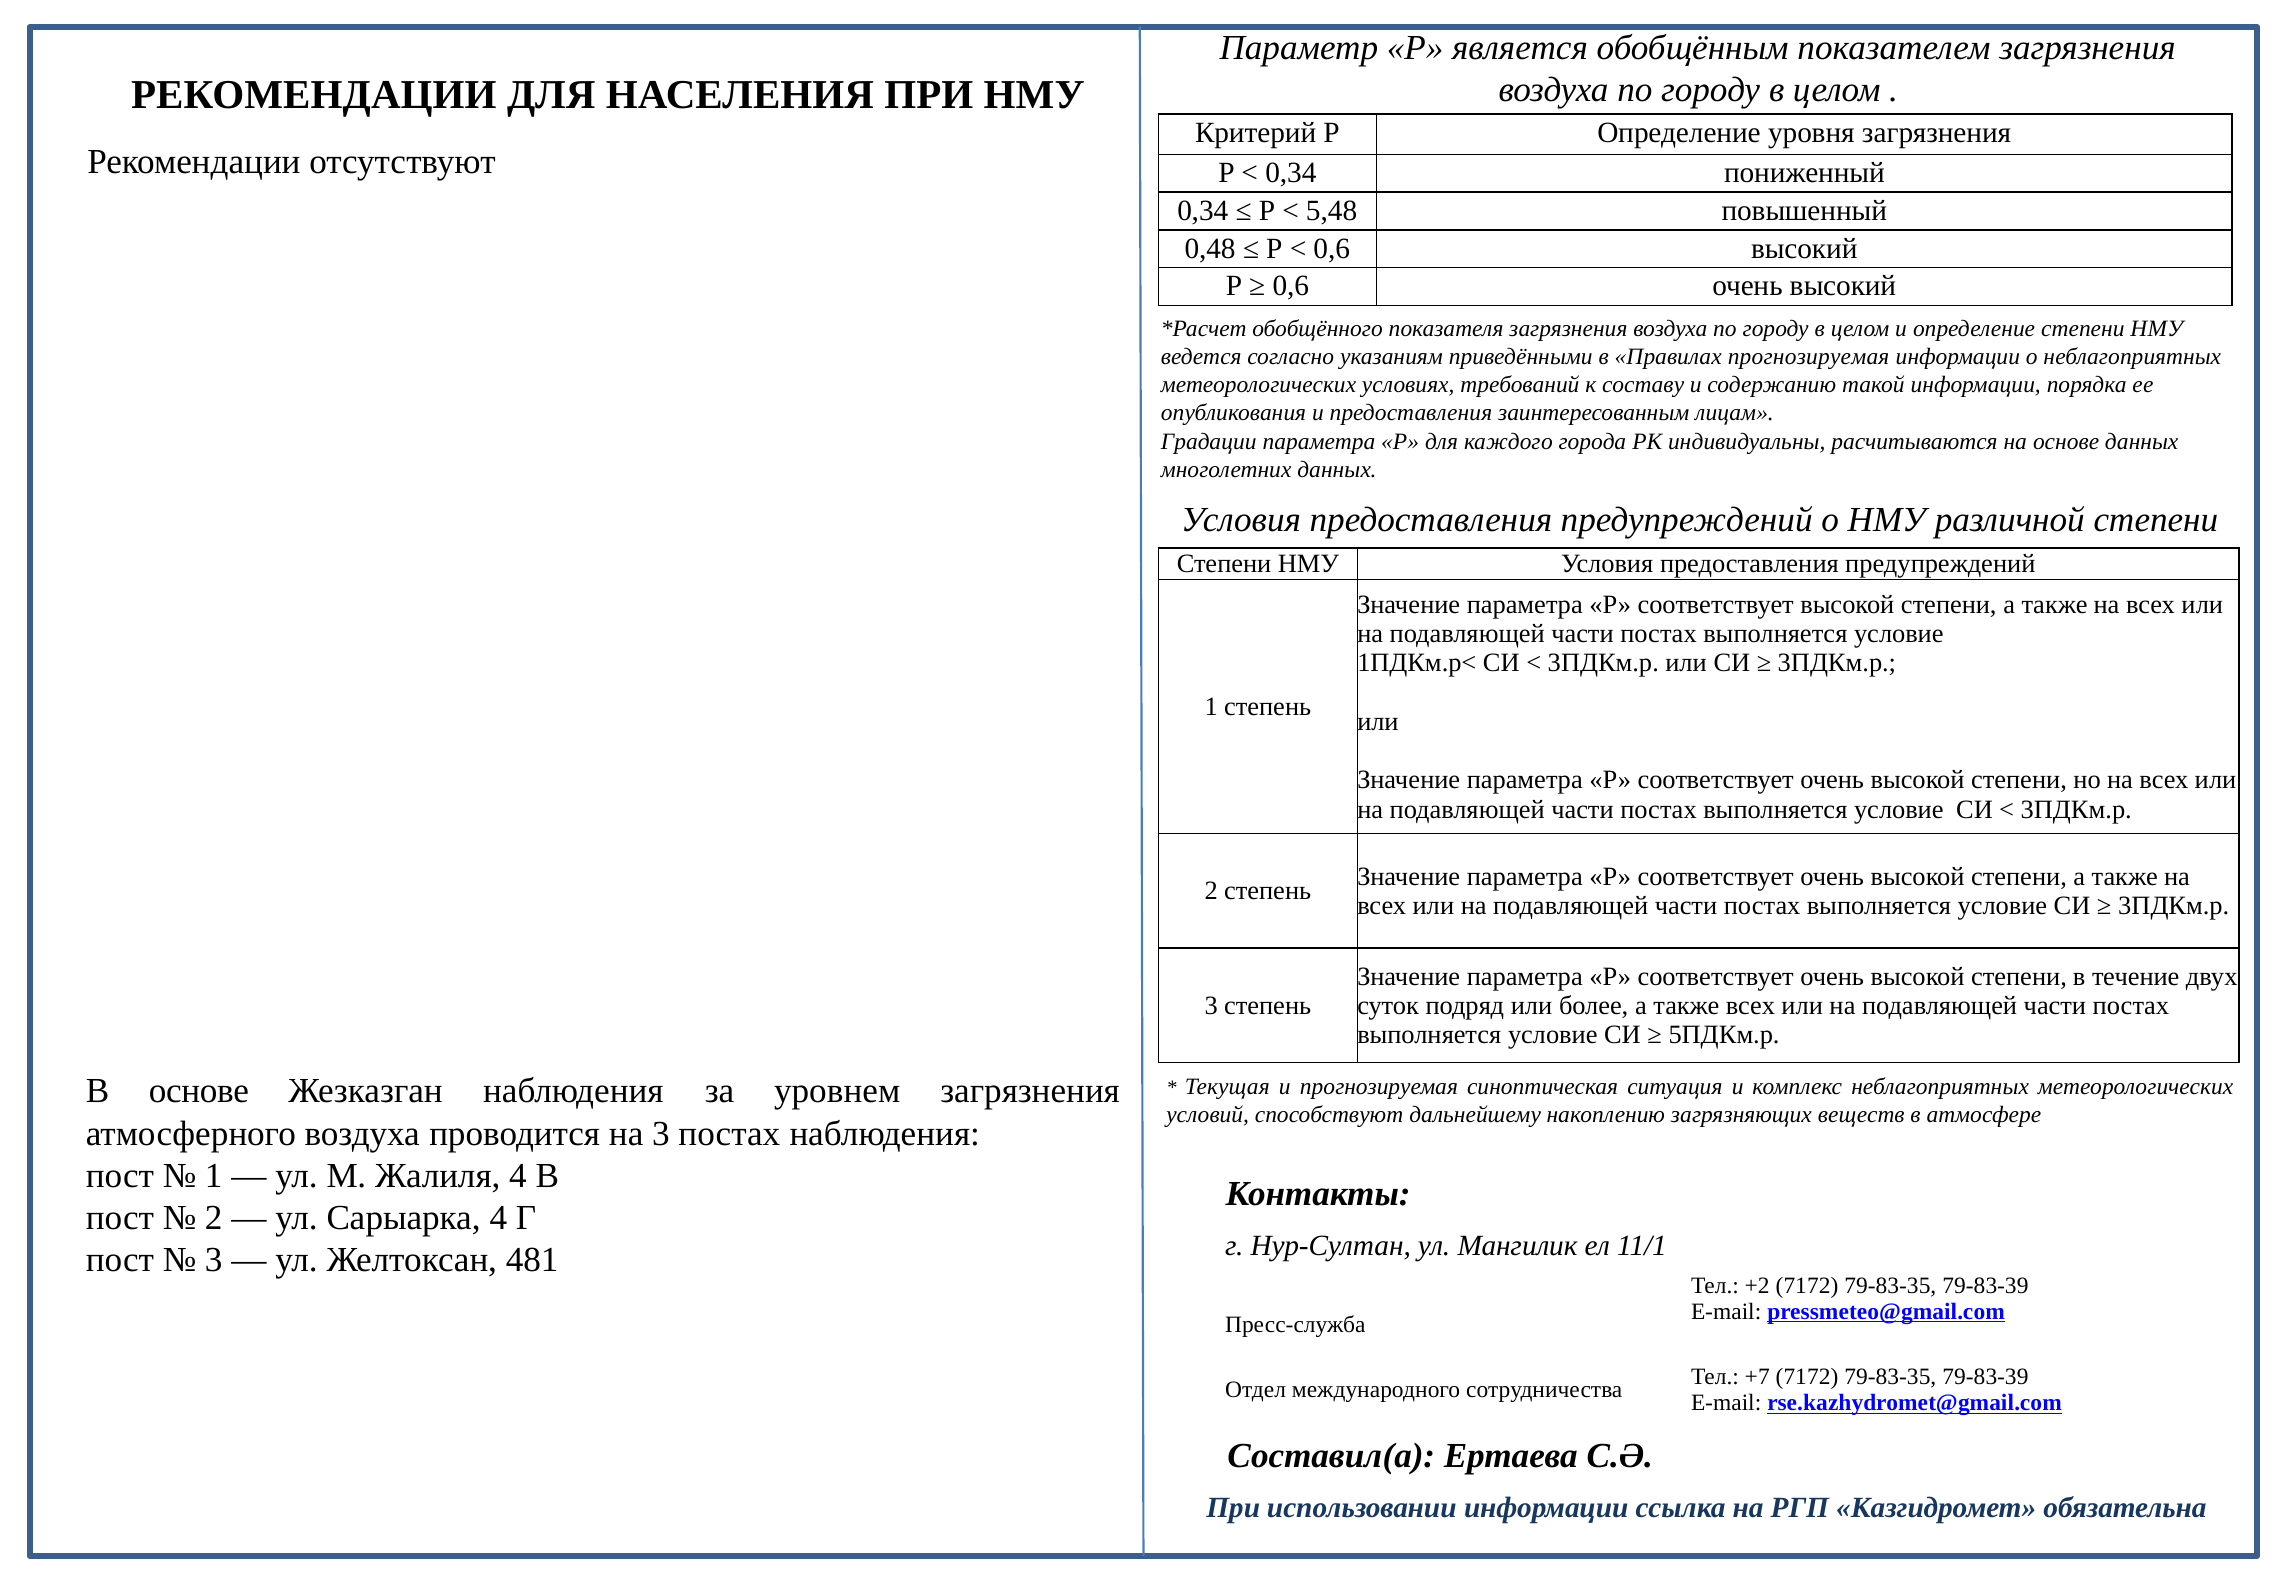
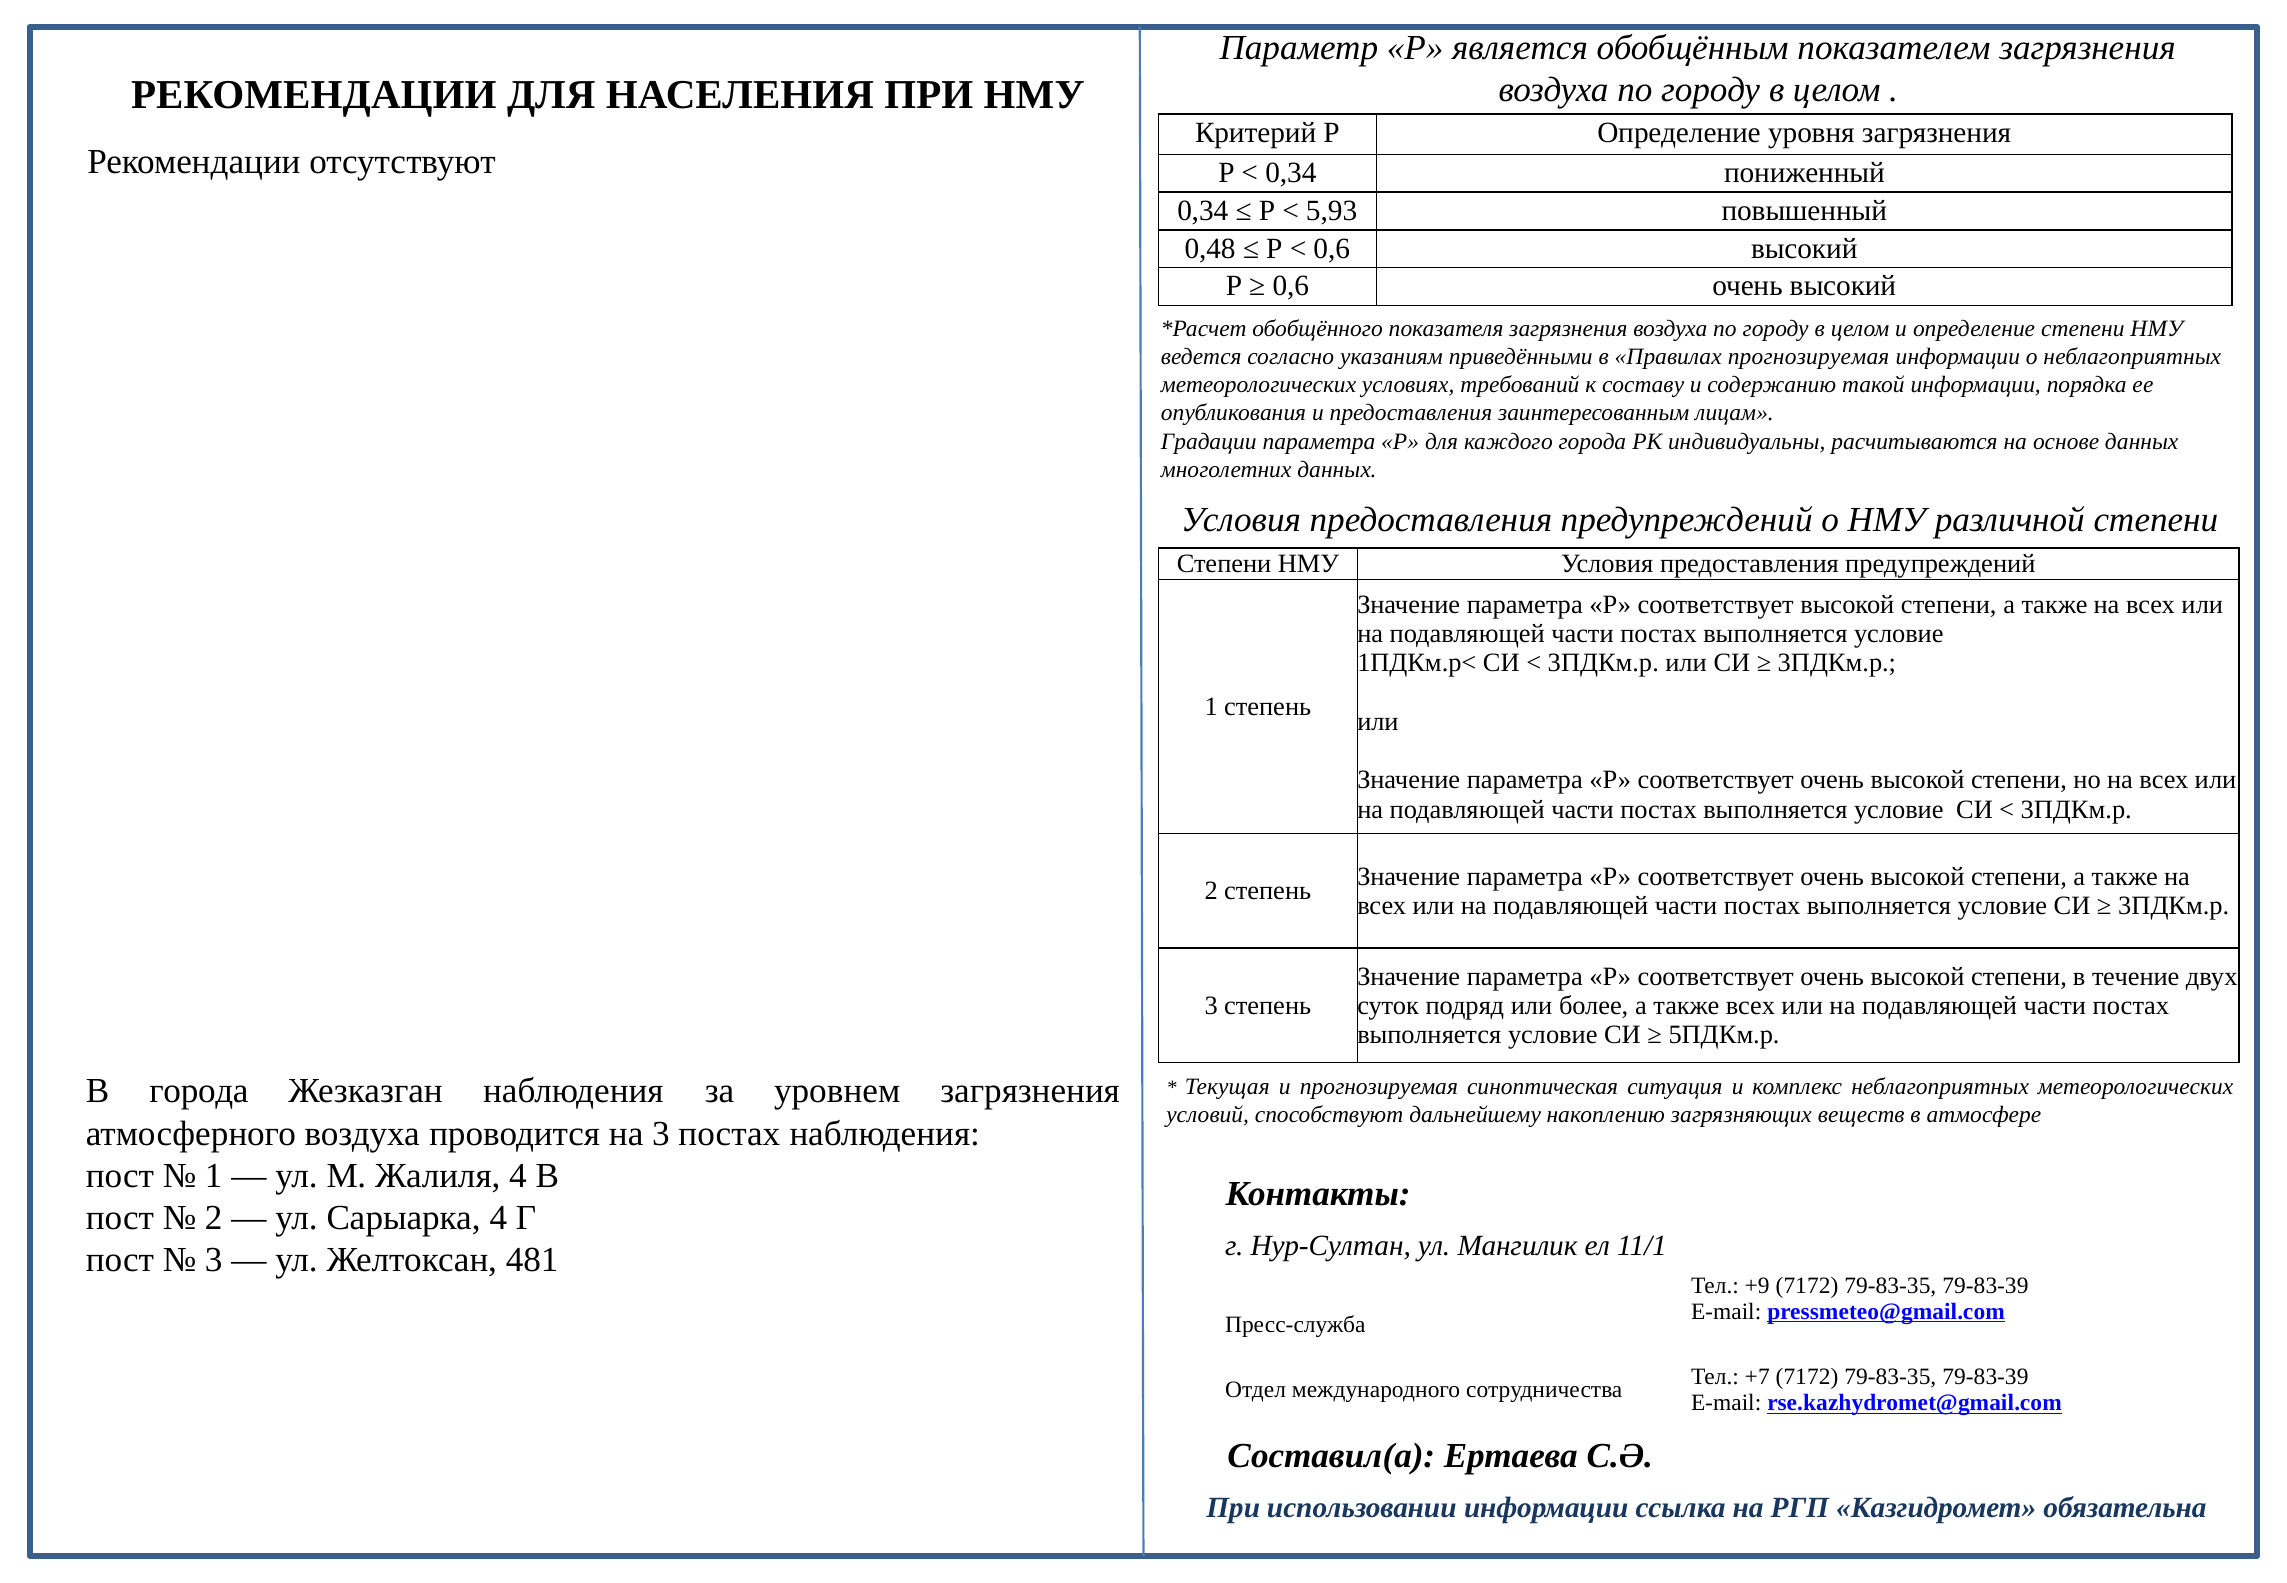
5,48: 5,48 -> 5,93 (1332, 211)
В основе: основе -> города (199, 1091)
+2: +2 -> +9 (1757, 1286)
